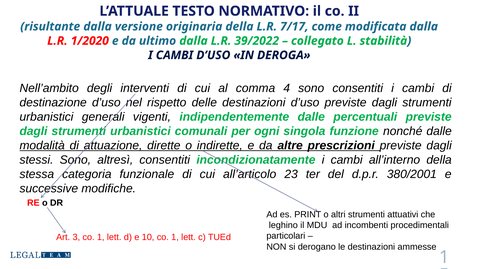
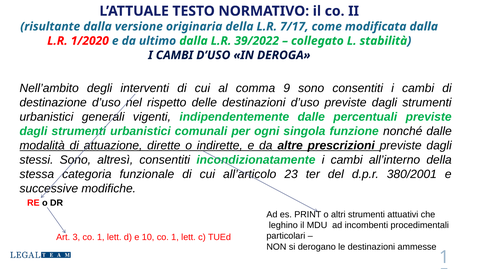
4: 4 -> 9 (287, 88)
